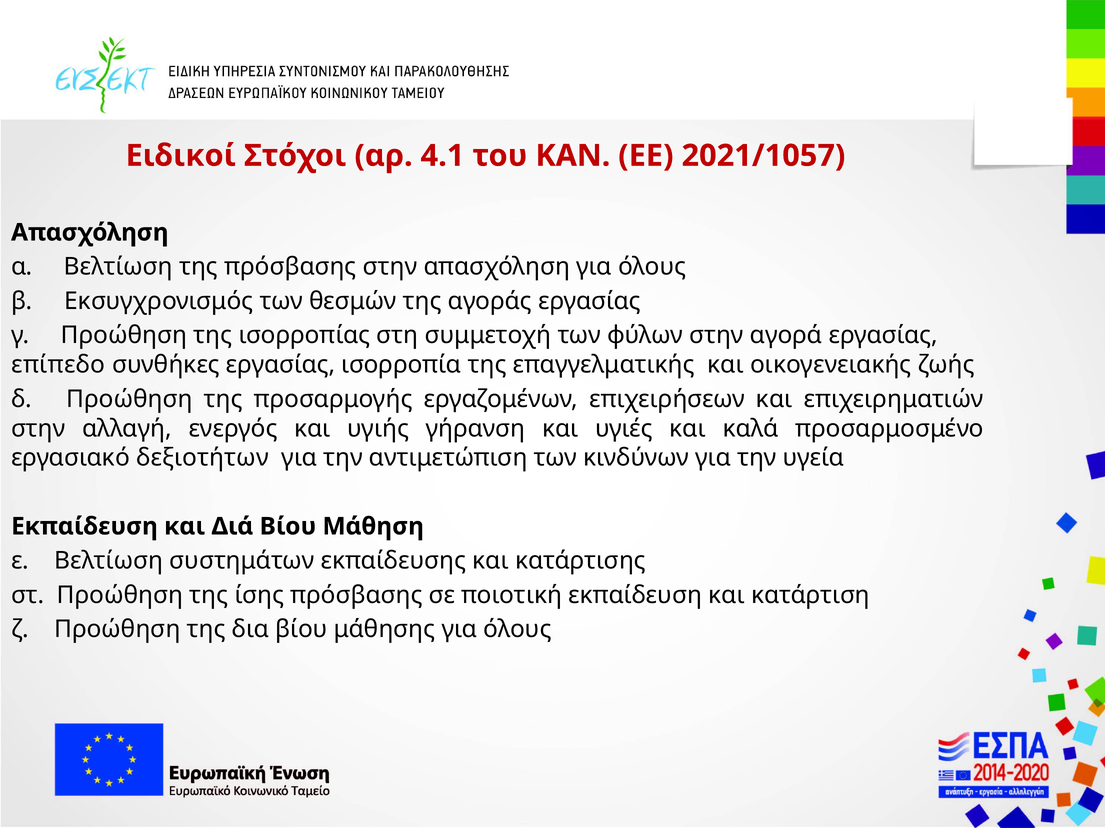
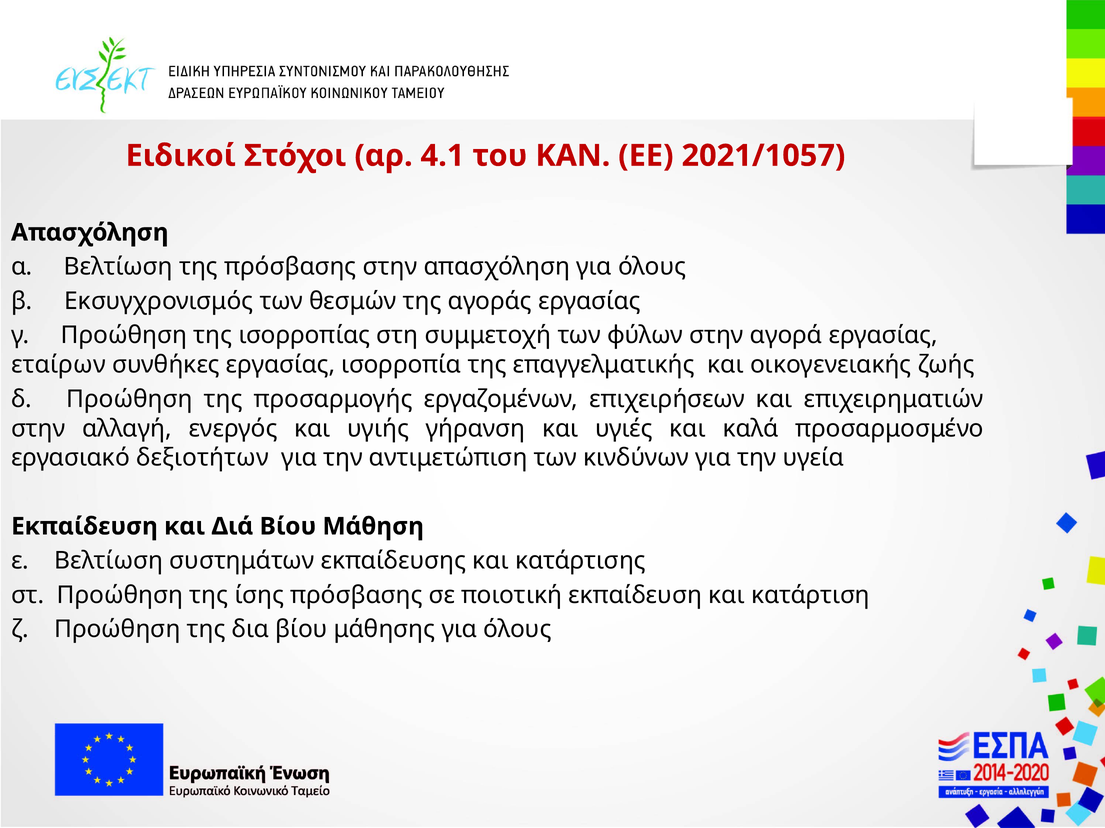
επίπεδο: επίπεδο -> εταίρων (58, 365)
